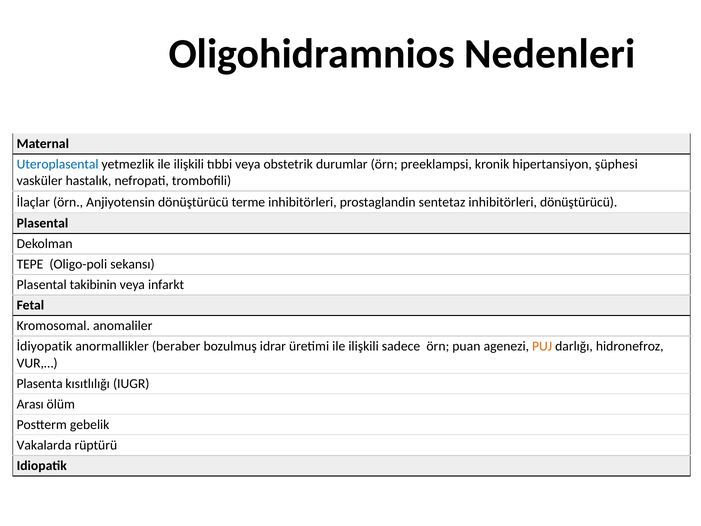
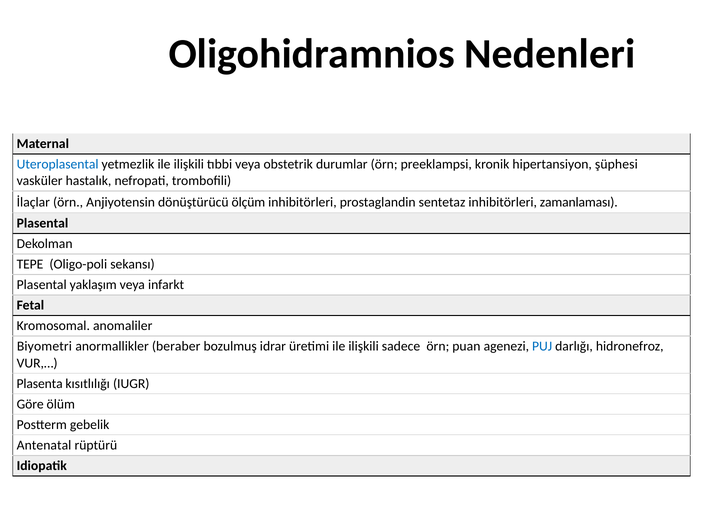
terme: terme -> ölçüm (248, 202)
inhibitörleri dönüştürücü: dönüştürücü -> zamanlaması (579, 202)
takibinin: takibinin -> yaklaşım (93, 285)
İdiyopatik: İdiyopatik -> Biyometri (44, 346)
PUJ colour: orange -> blue (542, 346)
Arası: Arası -> Göre (30, 404)
Vakalarda: Vakalarda -> Antenatal (44, 445)
